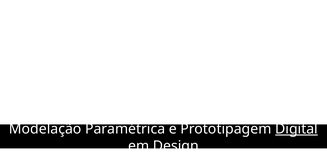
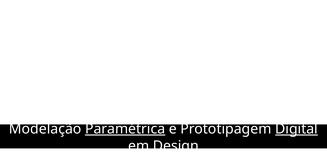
Paramétrica underline: none -> present (125, 129)
